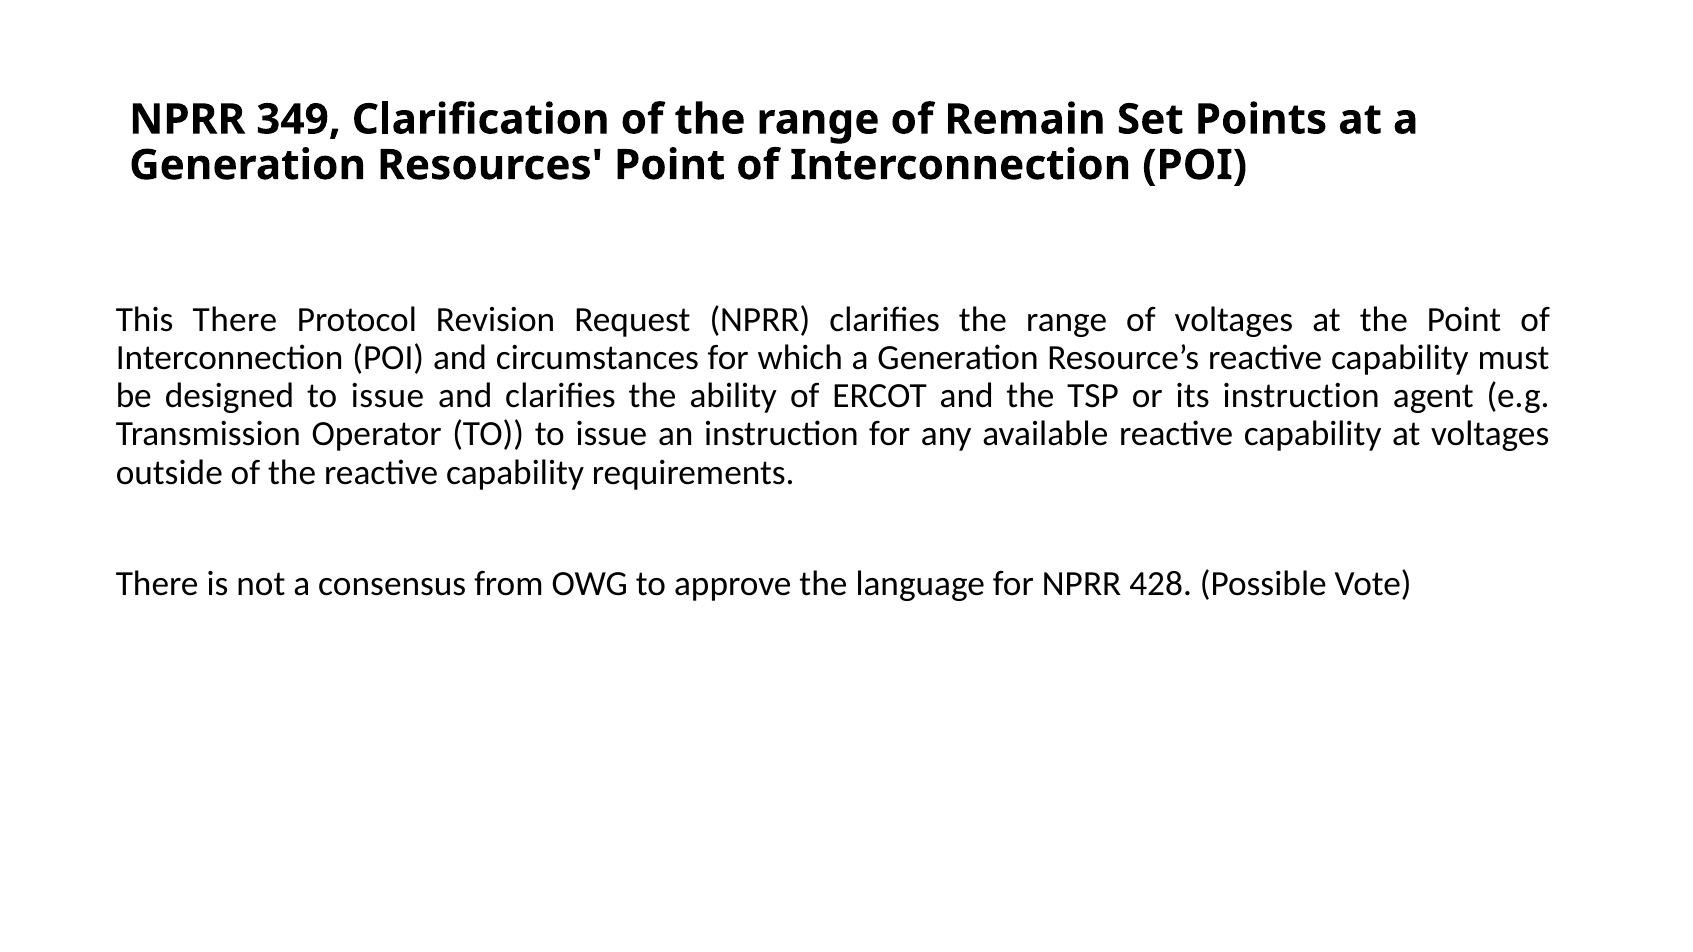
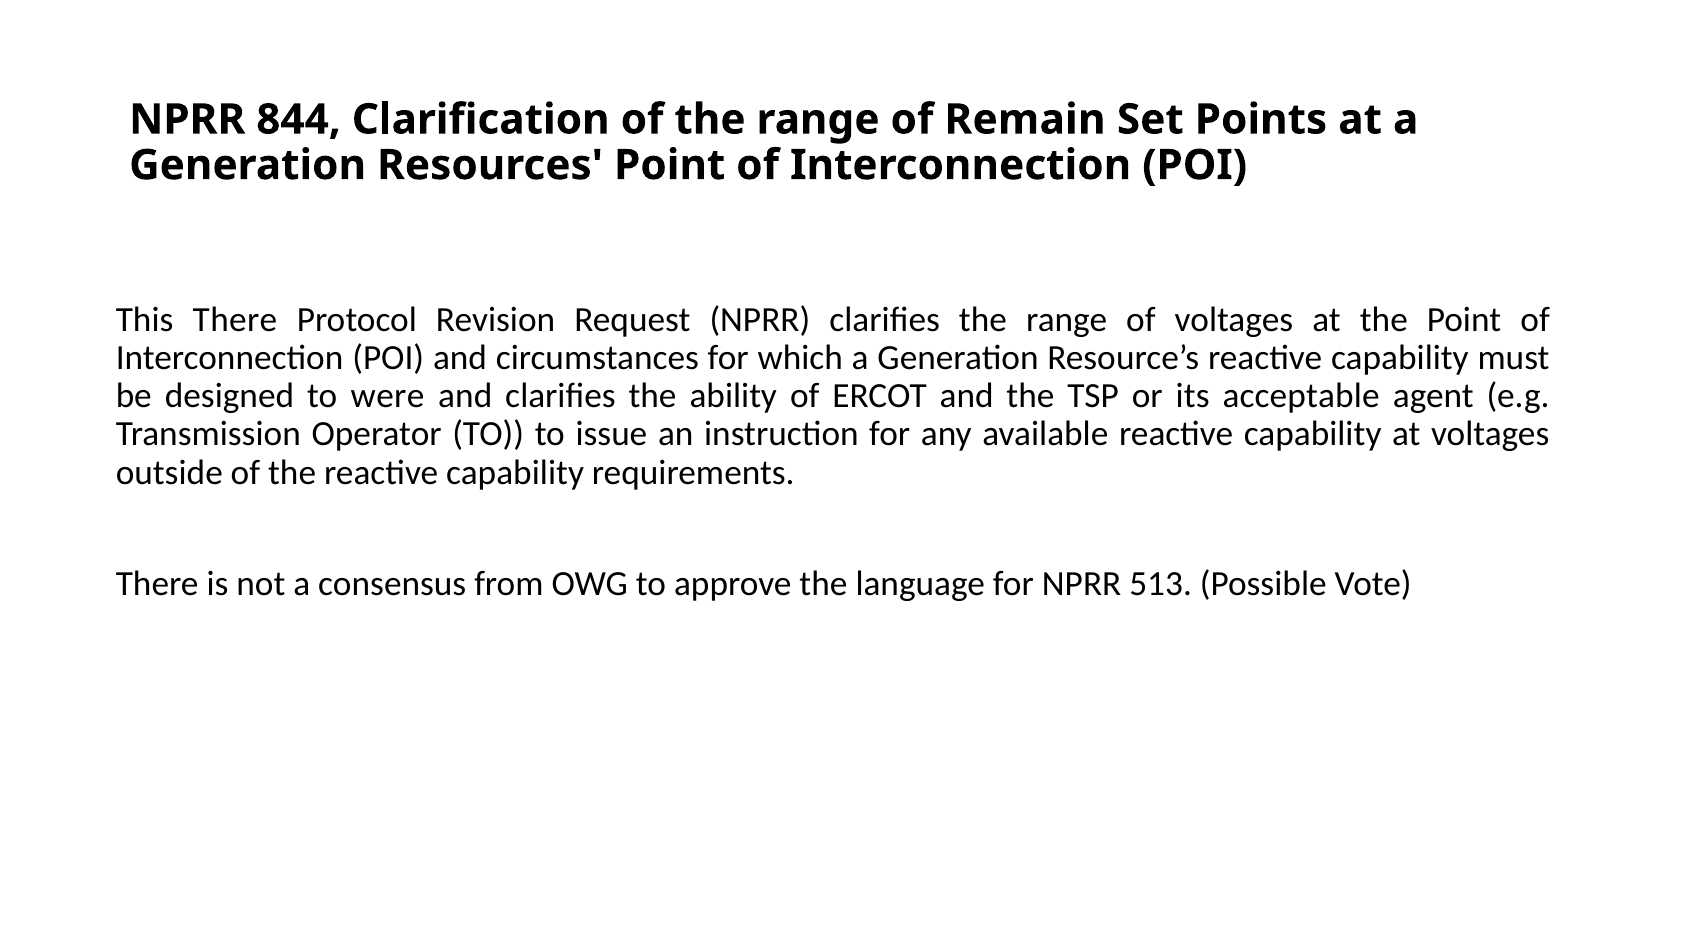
349: 349 -> 844 (299, 120)
designed to issue: issue -> were (388, 396)
its instruction: instruction -> acceptable (1301, 396)
428: 428 -> 513 (1161, 584)
